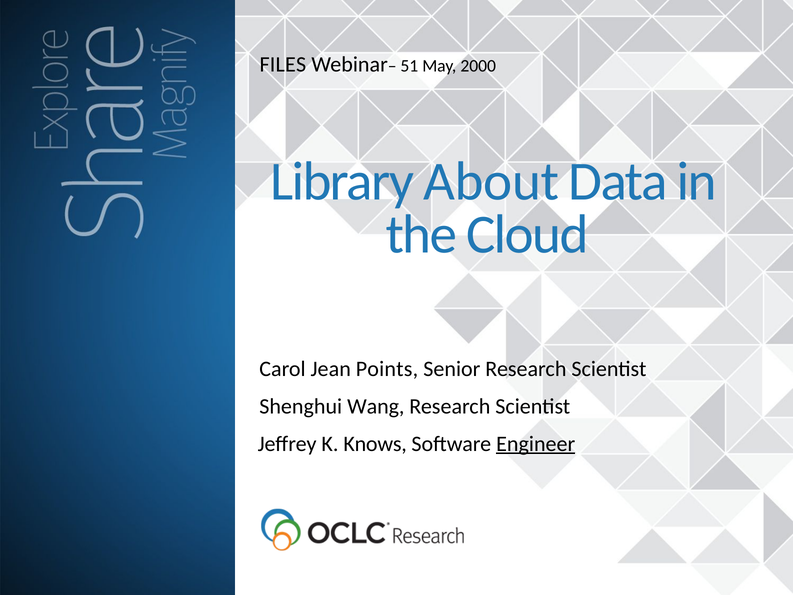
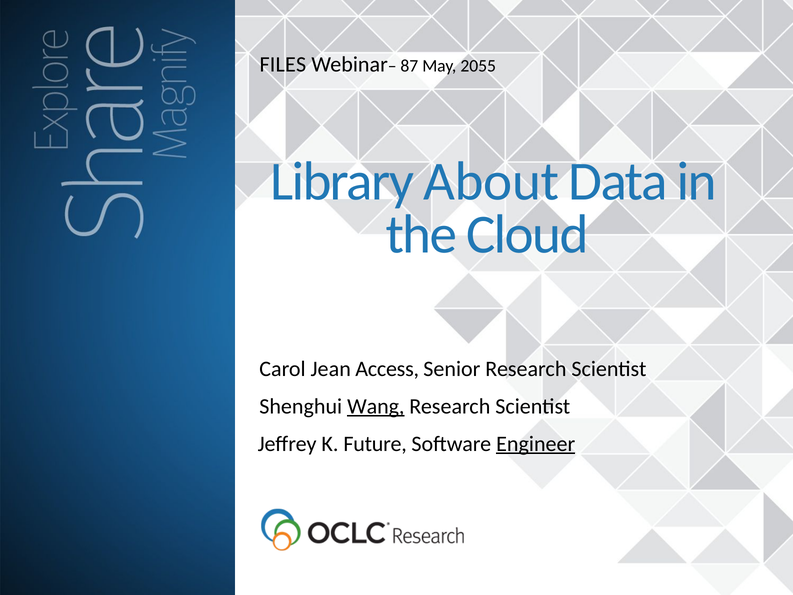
51: 51 -> 87 (409, 66)
2000: 2000 -> 2055 (478, 66)
Points: Points -> Access (387, 369)
Wang underline: none -> present (376, 406)
Knows: Knows -> Future (375, 444)
